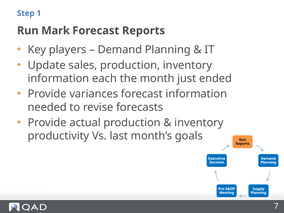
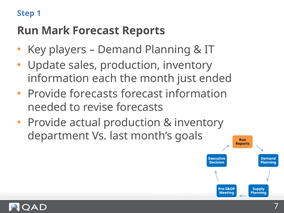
Provide variances: variances -> forecasts (94, 94)
productivity: productivity -> department (58, 136)
